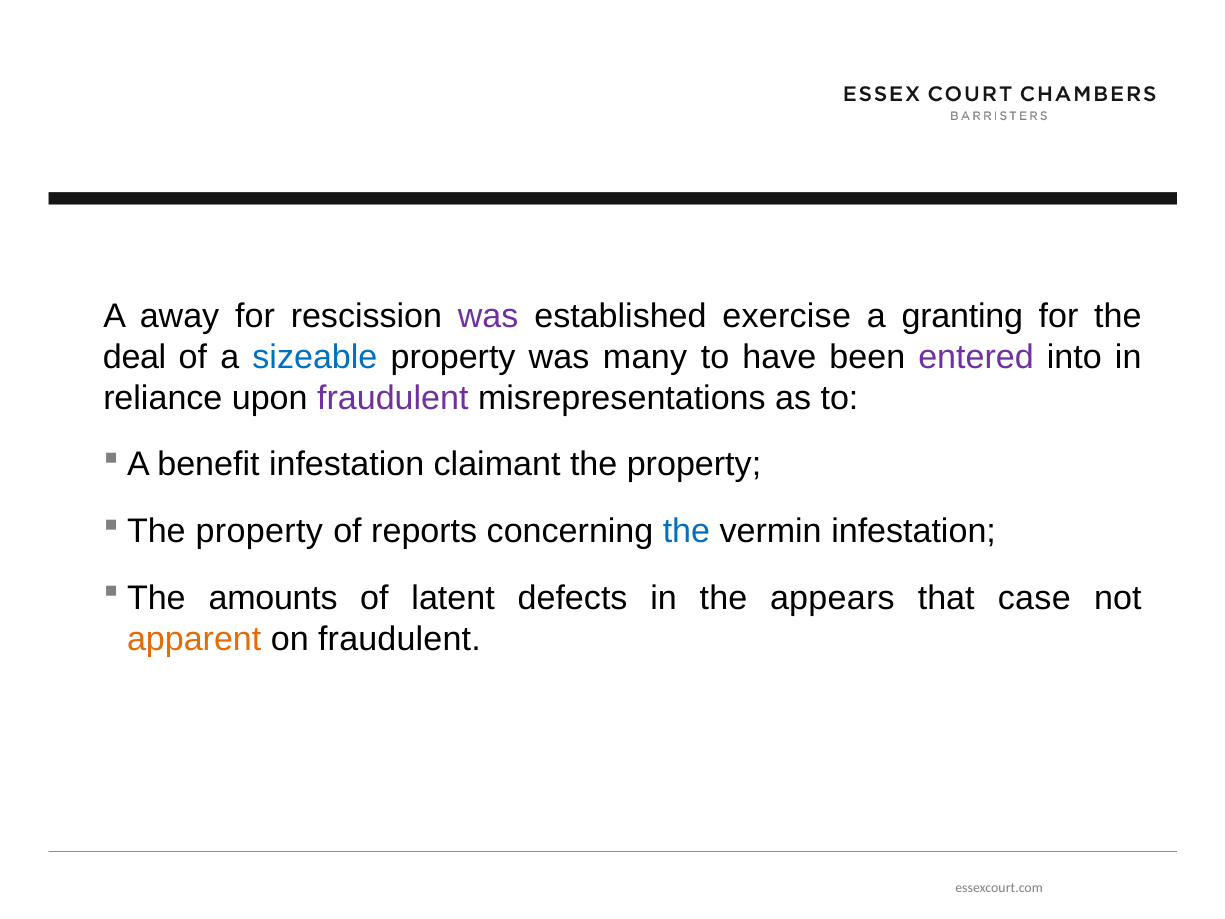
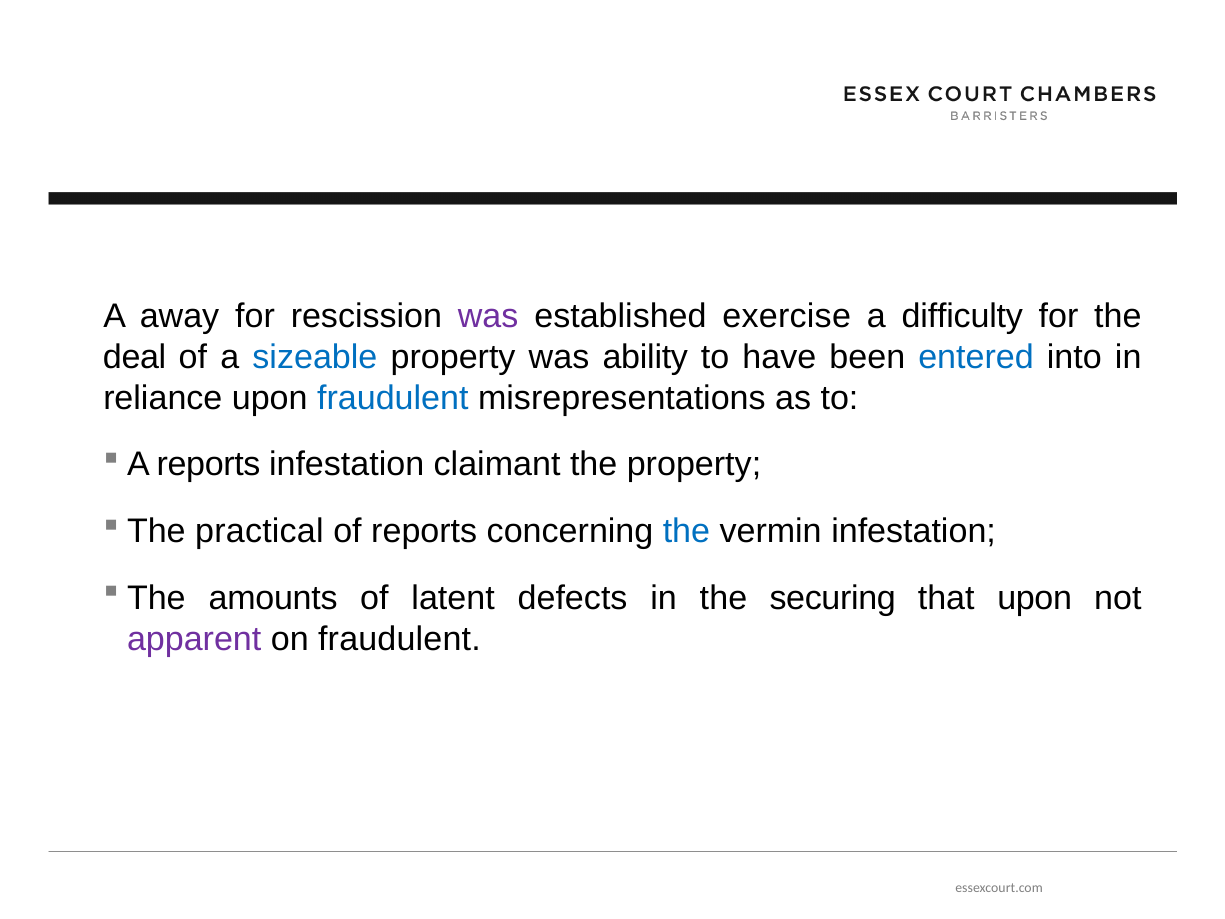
granting: granting -> difficulty (962, 316)
many: many -> ability (645, 357)
entered colour: purple -> blue (976, 357)
fraudulent colour: purple -> blue (393, 398)
benefit: benefit -> reports (209, 465)
property: property -> practical (259, 531)
appears: appears -> securing (833, 598)
that case: case -> upon (1035, 598)
apparent colour: orange -> purple (194, 639)
